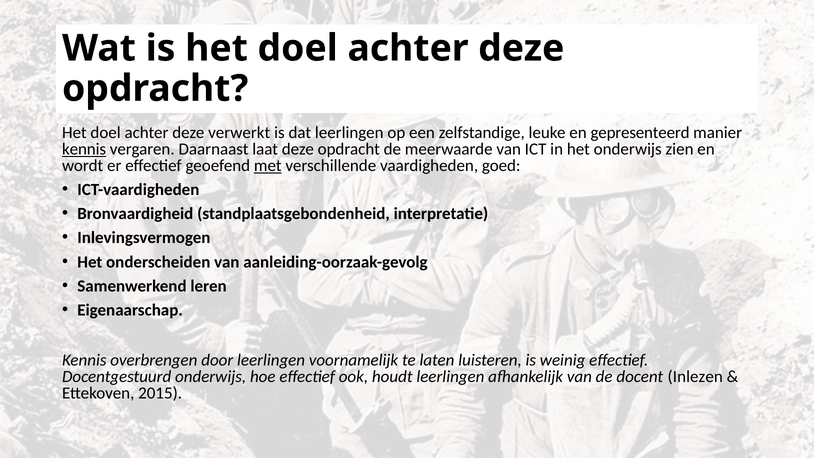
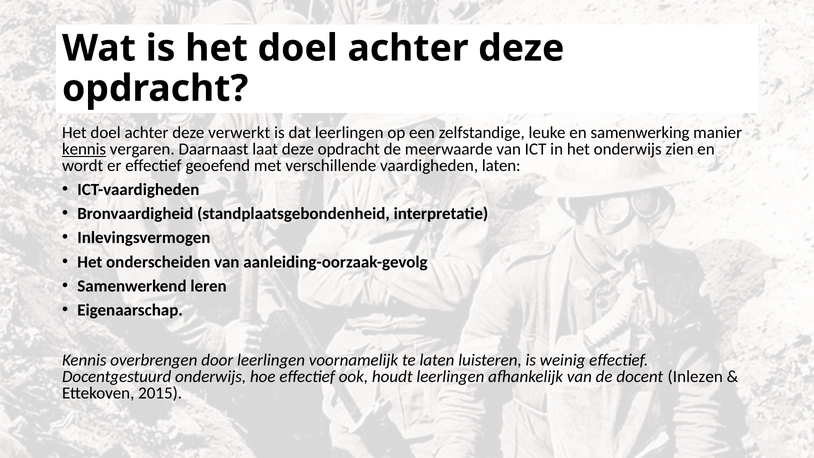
gepresenteerd: gepresenteerd -> samenwerking (640, 133)
met underline: present -> none (268, 166)
vaardigheden goed: goed -> laten (501, 166)
